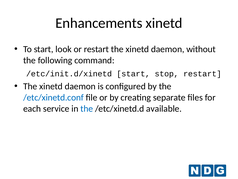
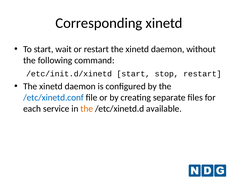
Enhancements: Enhancements -> Corresponding (99, 23)
look: look -> wait (64, 49)
the colour: blue -> orange (87, 108)
